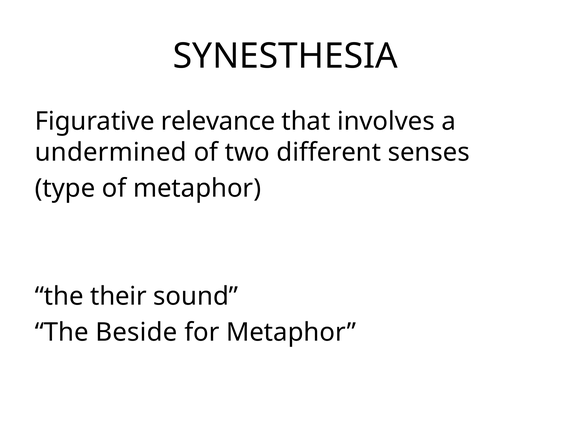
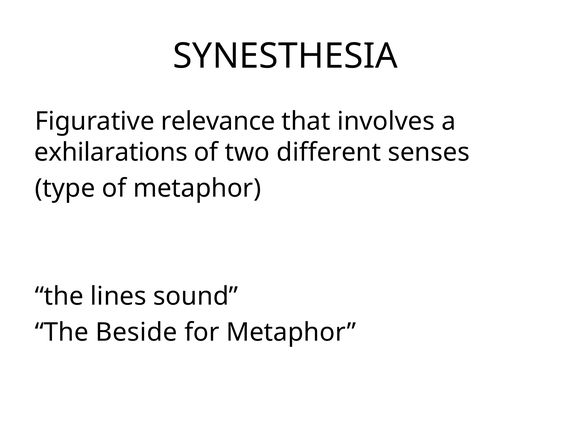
undermined: undermined -> exhilarations (111, 152)
their: their -> lines (118, 297)
